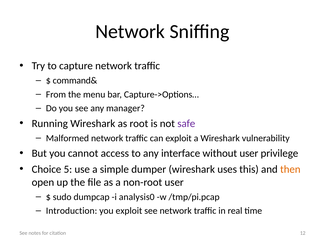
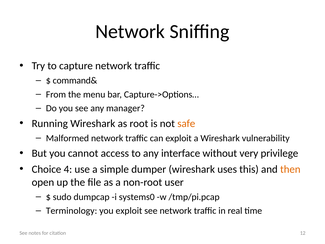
safe colour: purple -> orange (186, 123)
without user: user -> very (249, 153)
5: 5 -> 4 (68, 169)
analysis0: analysis0 -> systems0 (137, 197)
Introduction: Introduction -> Terminology (72, 211)
